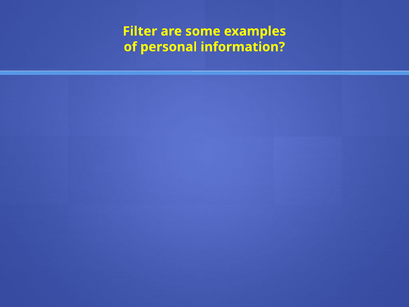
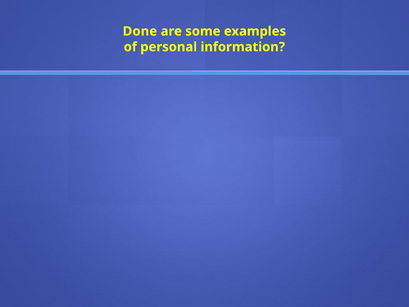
Filter: Filter -> Done (140, 31)
